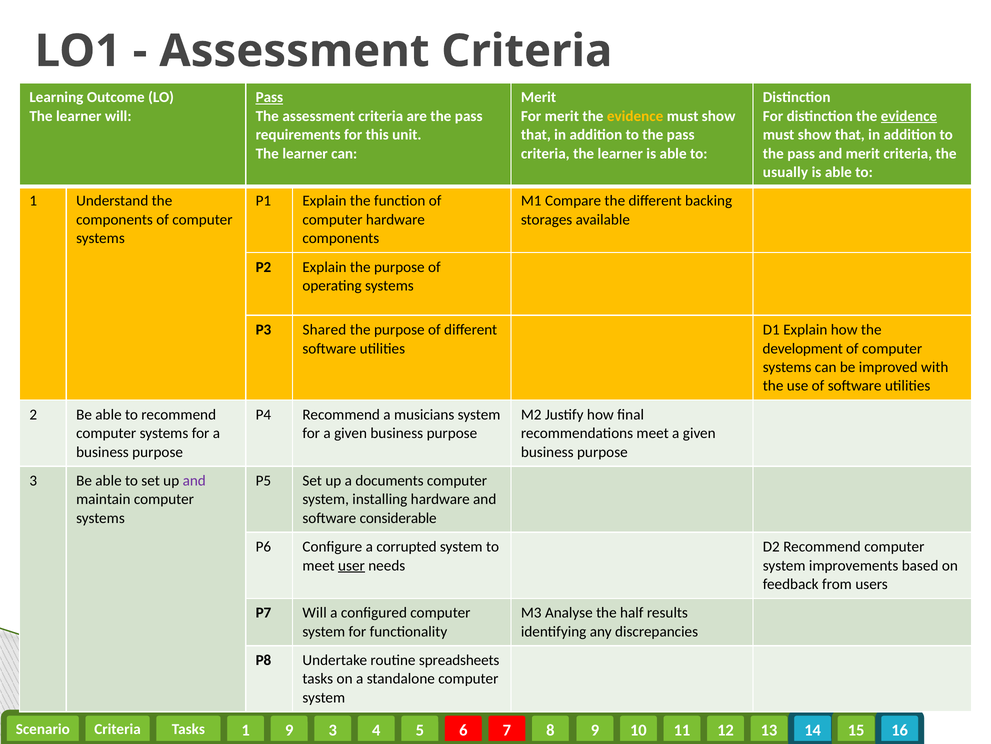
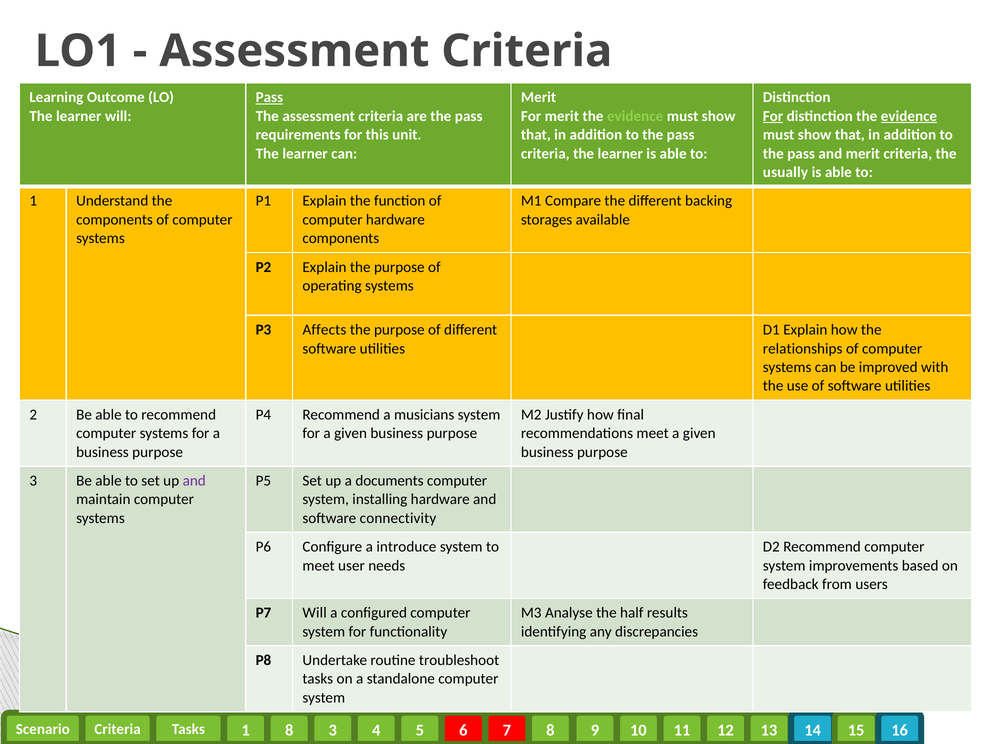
evidence colour: yellow -> light green (635, 116)
For underline: none -> present (773, 116)
Shared: Shared -> Affects (324, 330)
development: development -> relationships (803, 348)
considerable: considerable -> connectivity (398, 518)
corrupted: corrupted -> introduce (406, 546)
user underline: present -> none (351, 565)
spreadsheets: spreadsheets -> troubleshoot (459, 660)
1 9: 9 -> 8 (289, 729)
